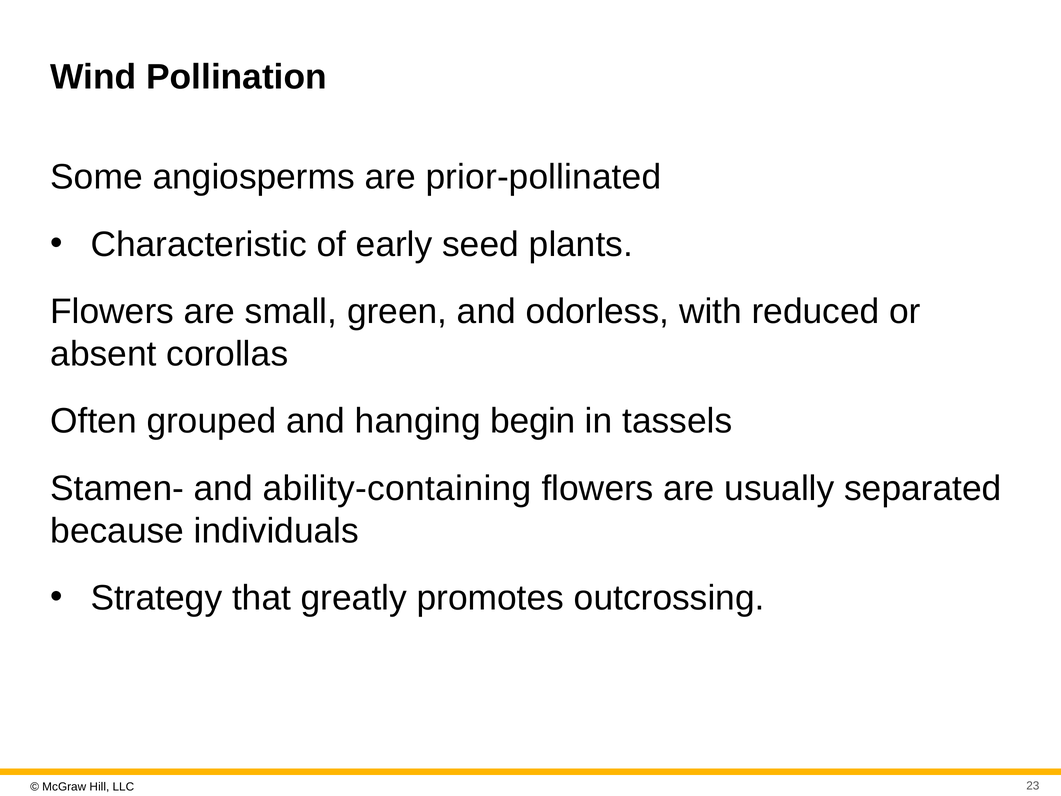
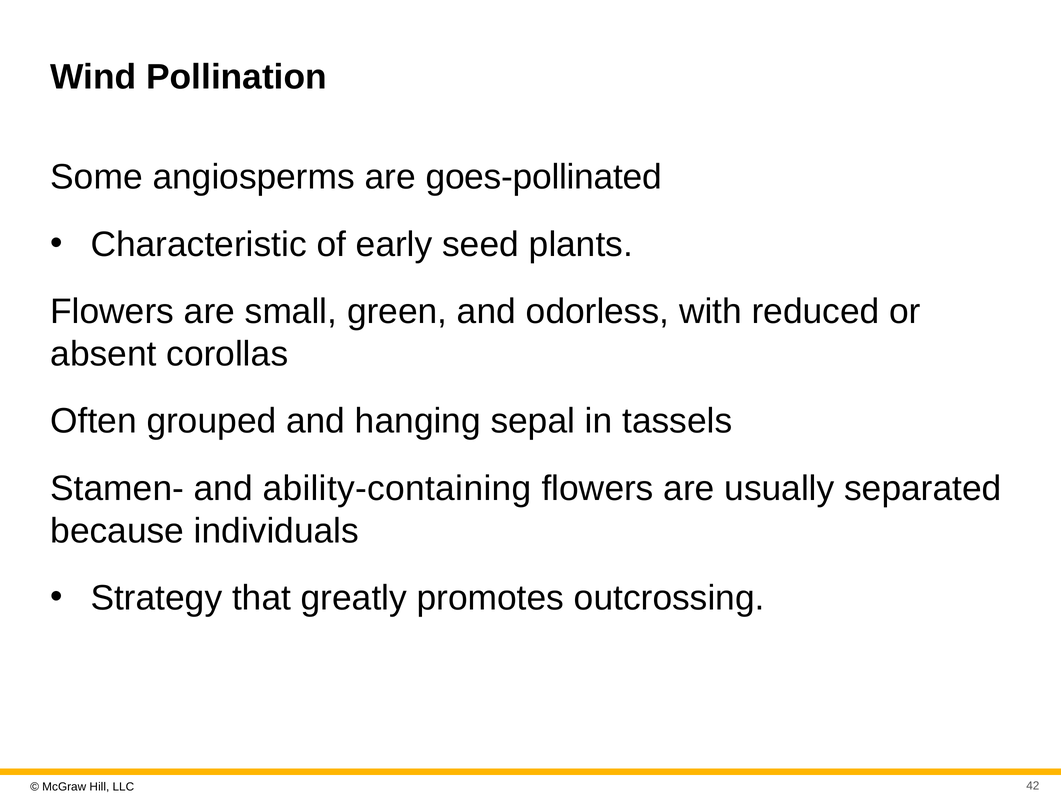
prior-pollinated: prior-pollinated -> goes-pollinated (544, 177)
begin: begin -> sepal (533, 421)
23: 23 -> 42 (1033, 786)
